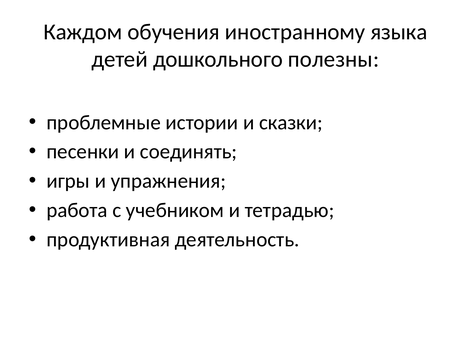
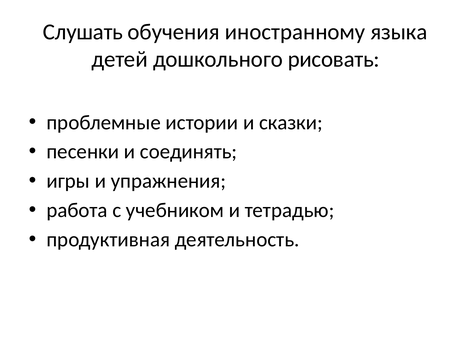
Каждом: Каждом -> Слушать (83, 32)
полезны: полезны -> рисовать (334, 59)
